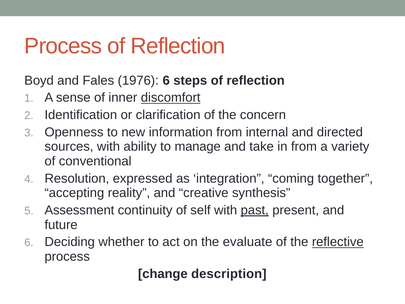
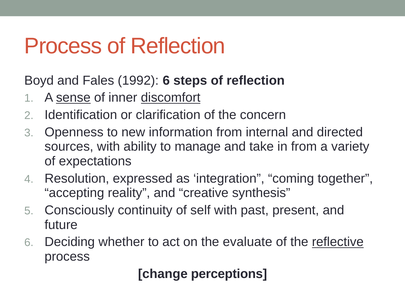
1976: 1976 -> 1992 (138, 80)
sense underline: none -> present (73, 98)
conventional: conventional -> expectations (95, 161)
Assessment: Assessment -> Consciously (79, 210)
past underline: present -> none (255, 210)
description: description -> perceptions (229, 274)
